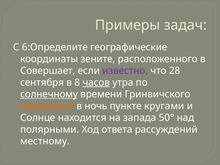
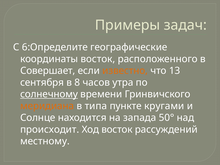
координаты зените: зените -> восток (98, 59)
известно colour: purple -> orange (125, 71)
28: 28 -> 13 (175, 71)
часов underline: present -> none (96, 82)
ночь: ночь -> типа (96, 106)
полярными: полярными -> происходит (50, 129)
Ход ответа: ответа -> восток (117, 129)
